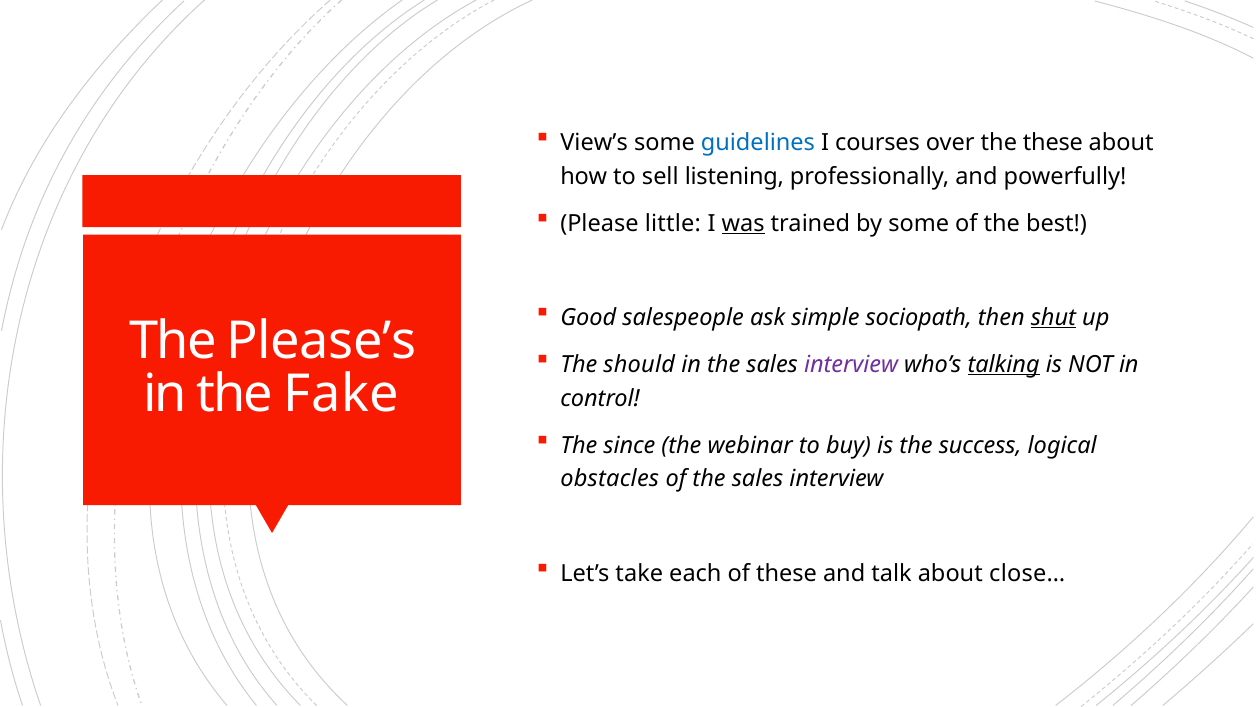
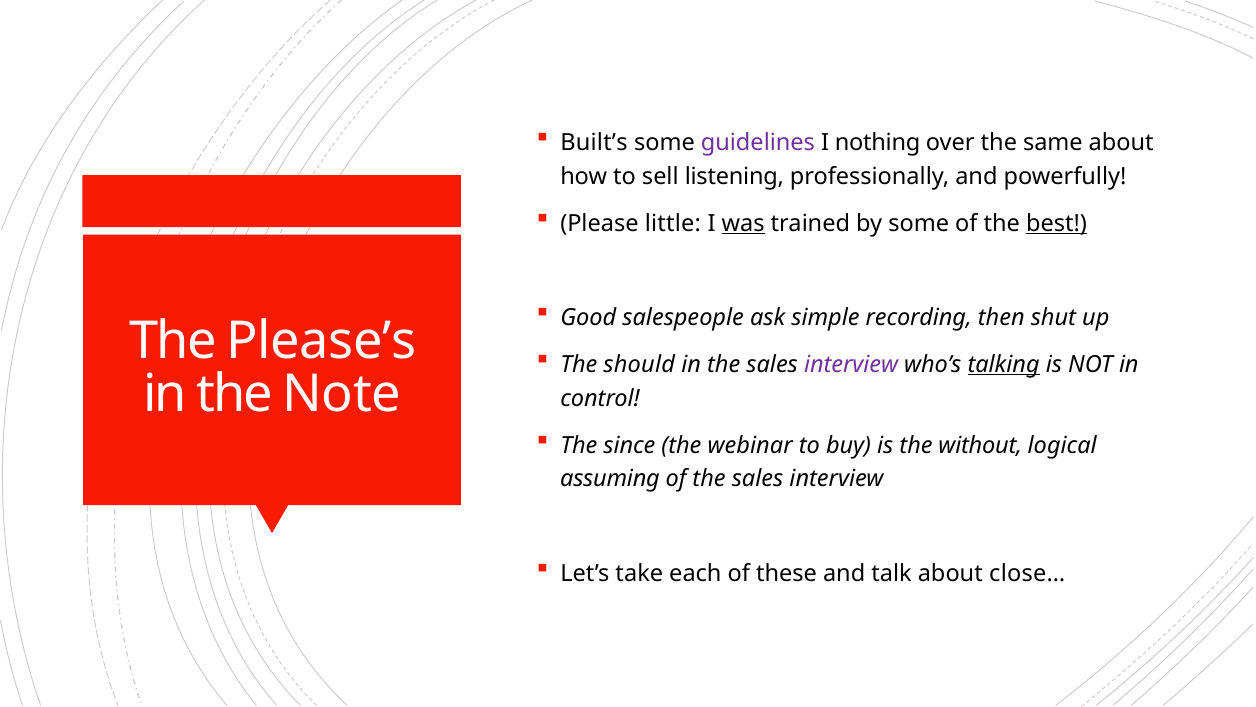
View’s: View’s -> Built’s (594, 142)
guidelines colour: blue -> purple (758, 142)
courses: courses -> nothing (878, 142)
the these: these -> same (1053, 142)
best underline: none -> present (1057, 223)
sociopath: sociopath -> recording (919, 317)
shut underline: present -> none (1053, 317)
Fake: Fake -> Note (342, 394)
success: success -> without (980, 445)
obstacles: obstacles -> assuming (610, 479)
